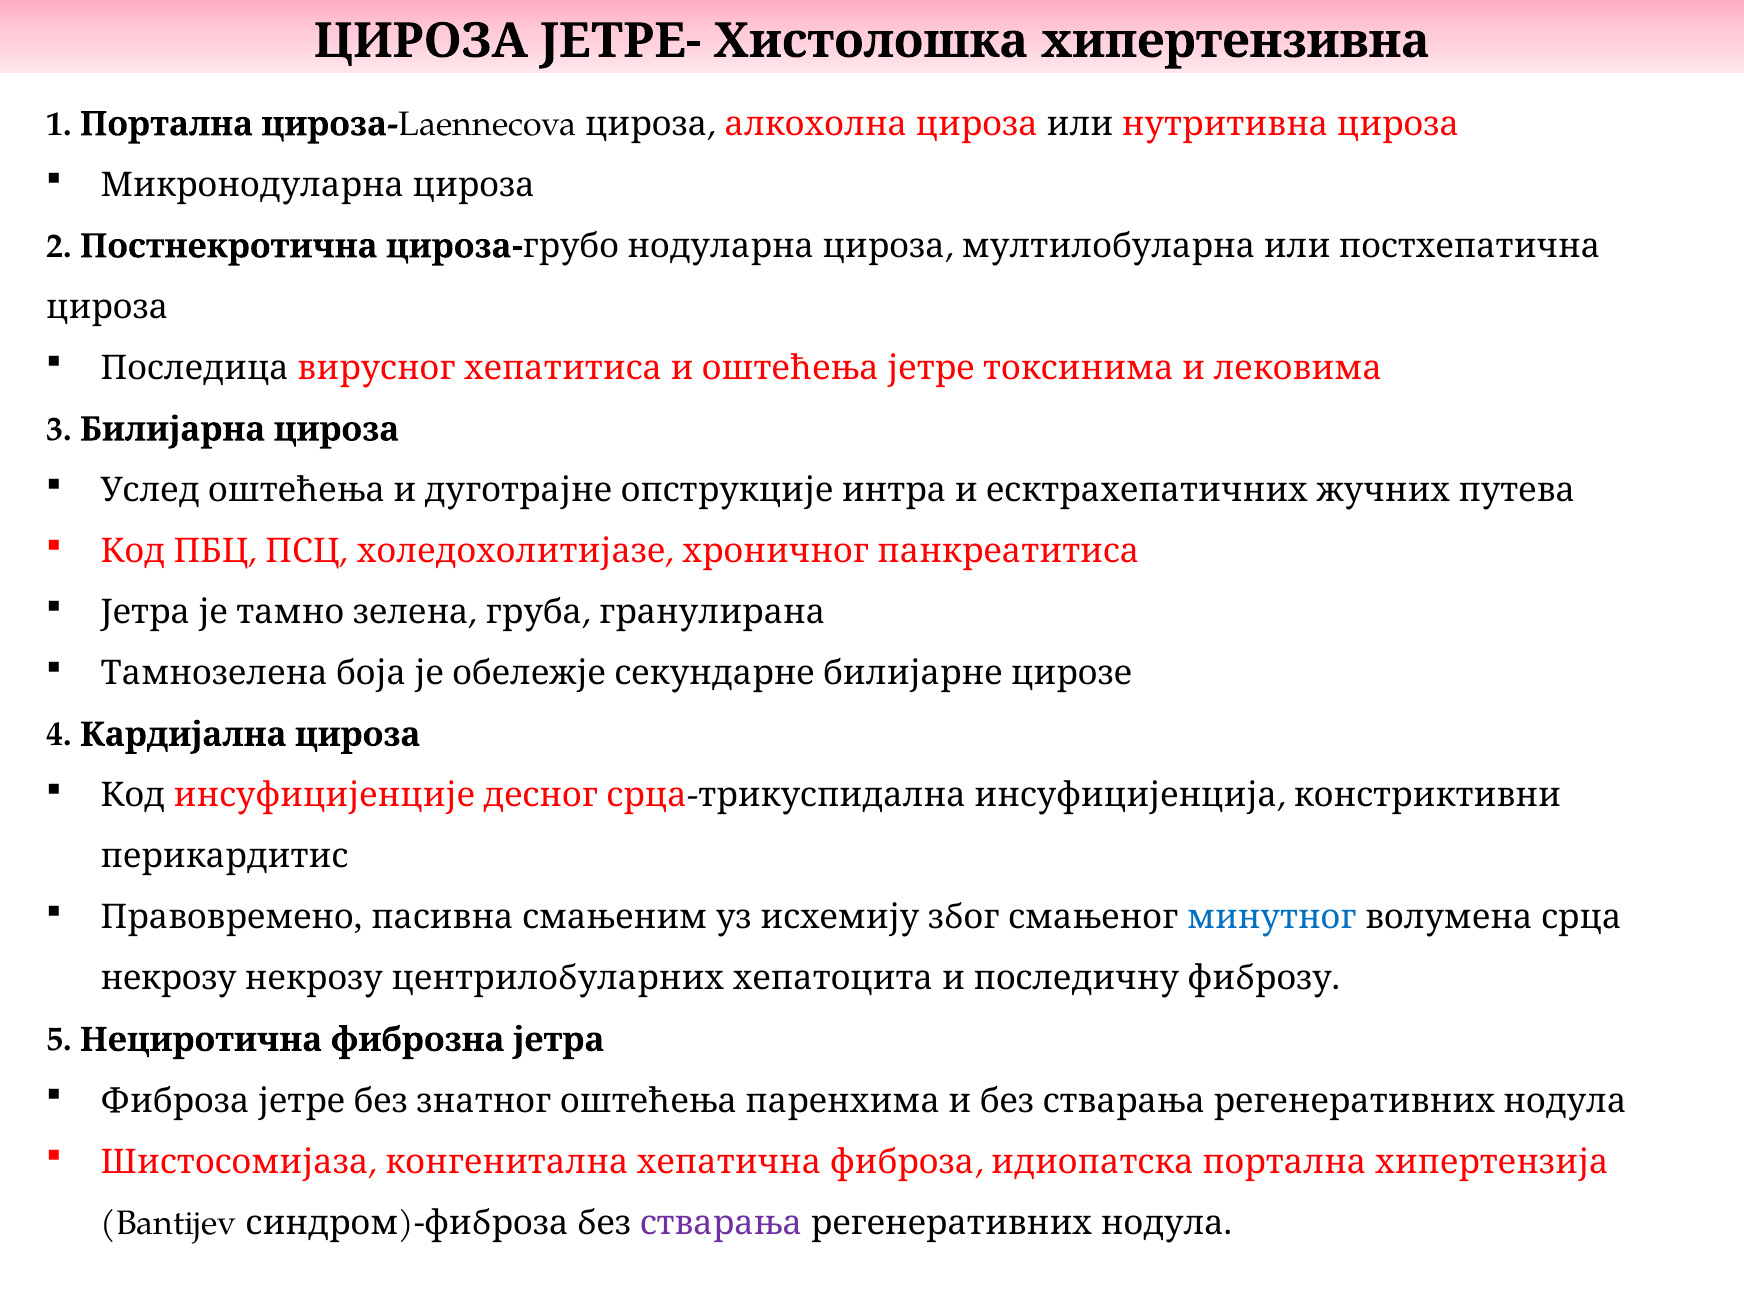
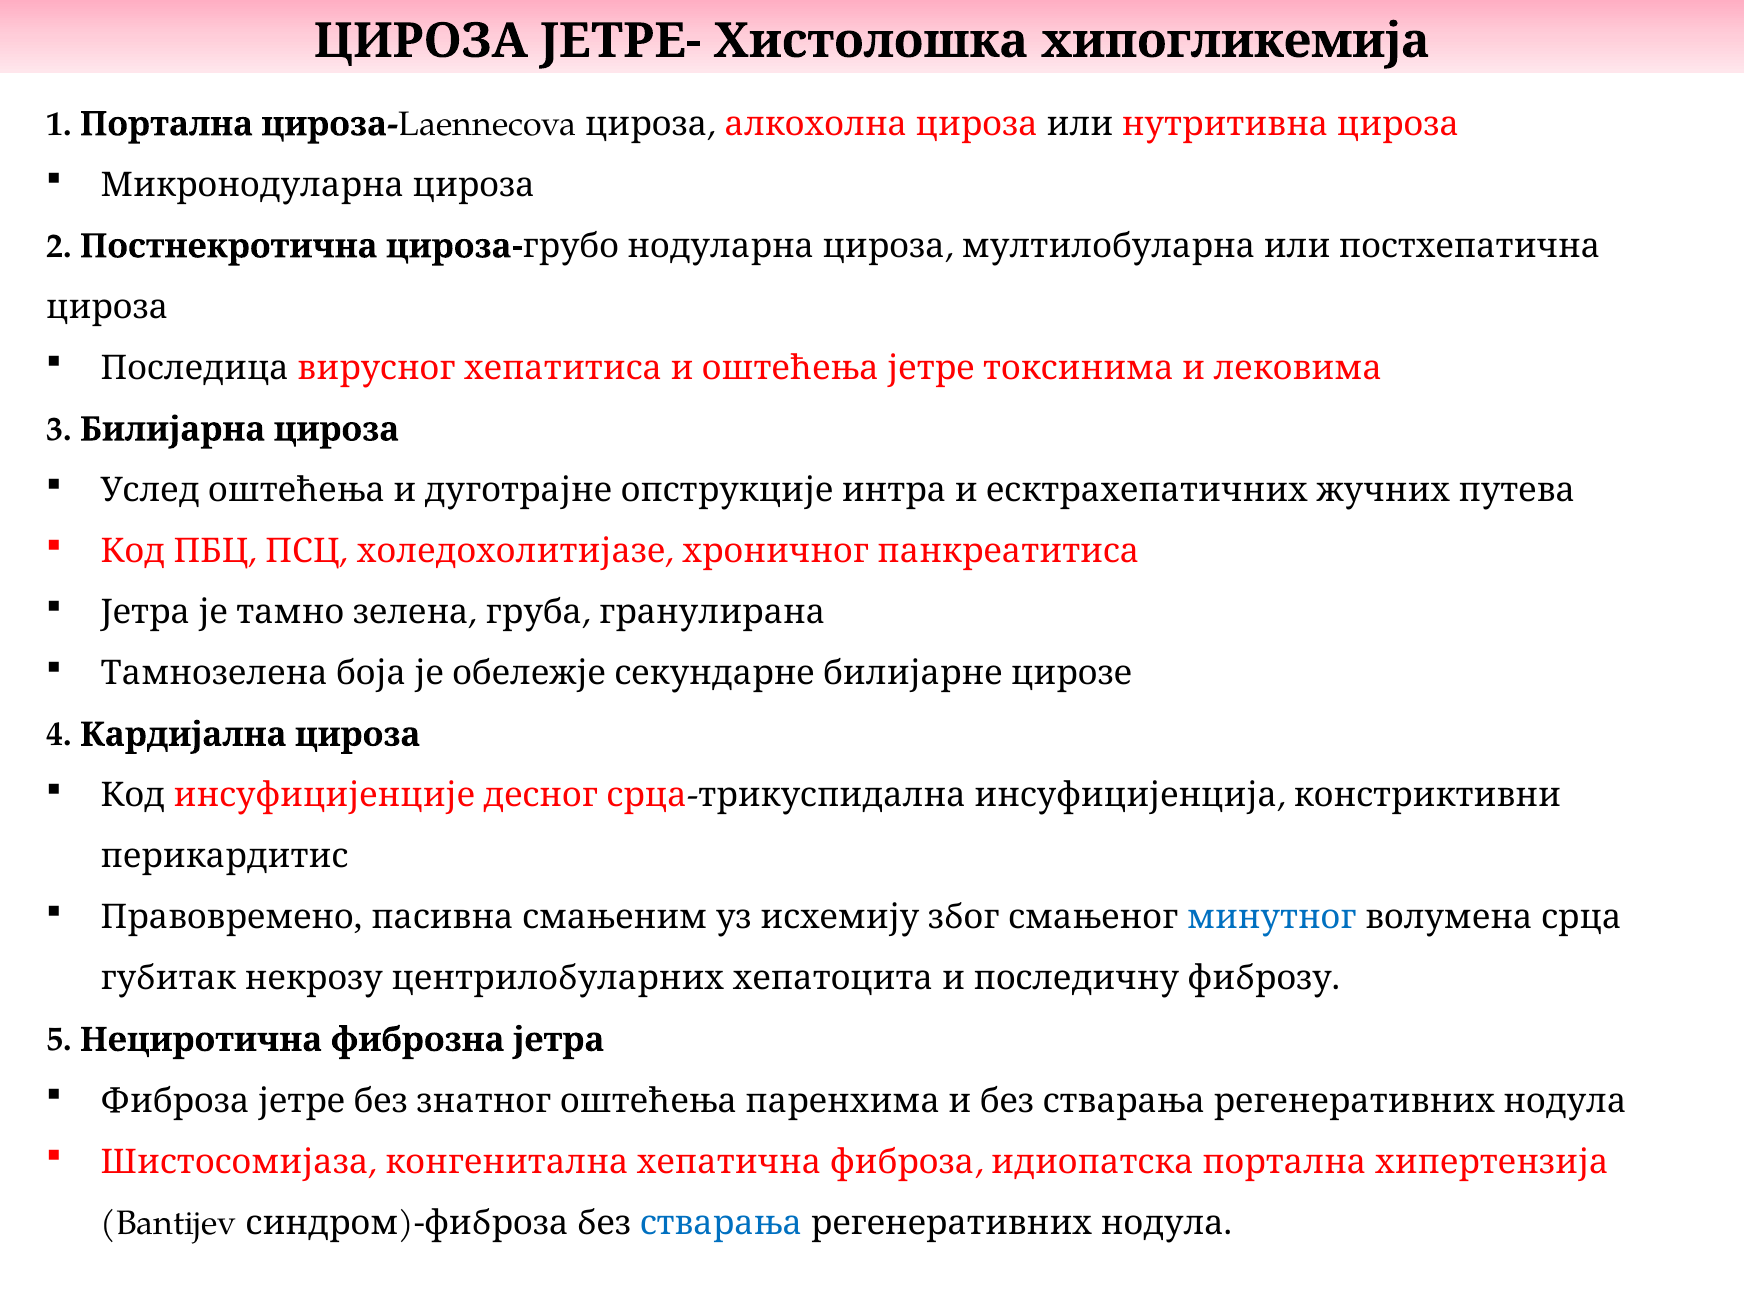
хипертензивна: хипертензивна -> хипогликемија (1235, 41)
некрозу: некрозу -> губитак (168, 979)
стварања colour: purple -> blue (721, 1223)
